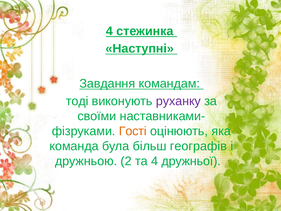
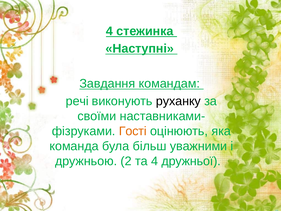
тоді: тоді -> речі (77, 101)
руханку colour: purple -> black (178, 101)
географів: географів -> уважними (198, 146)
